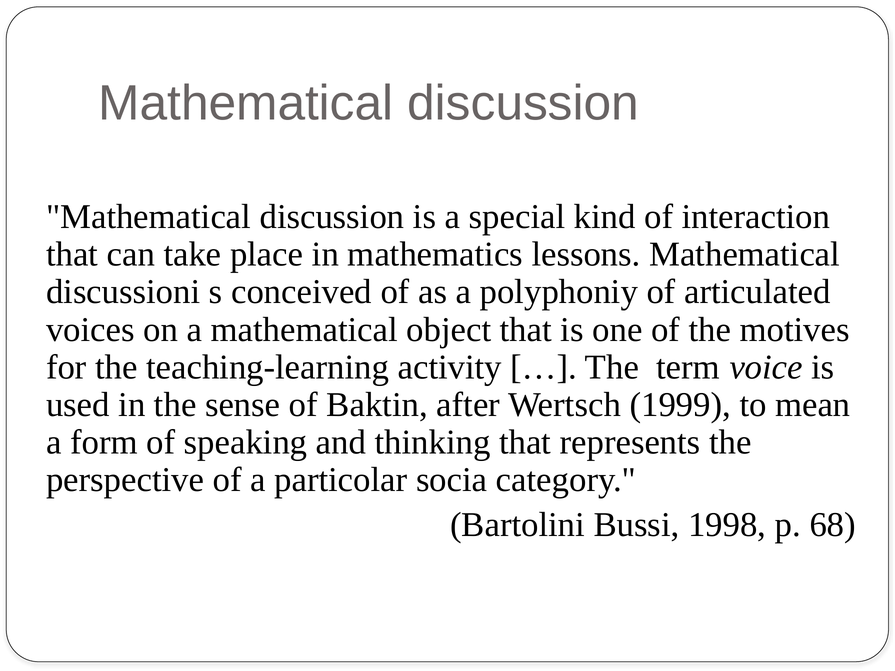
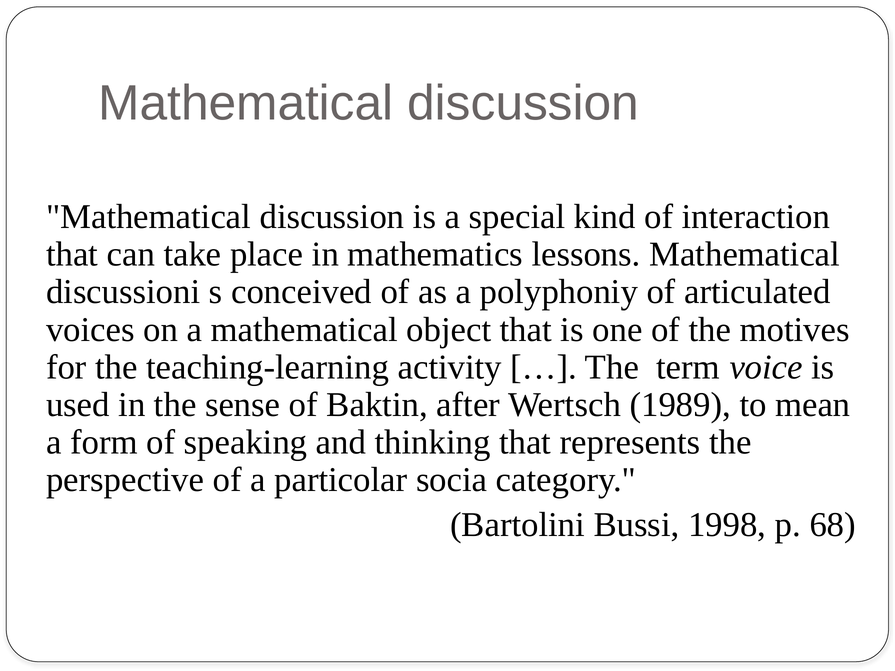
1999: 1999 -> 1989 (680, 405)
